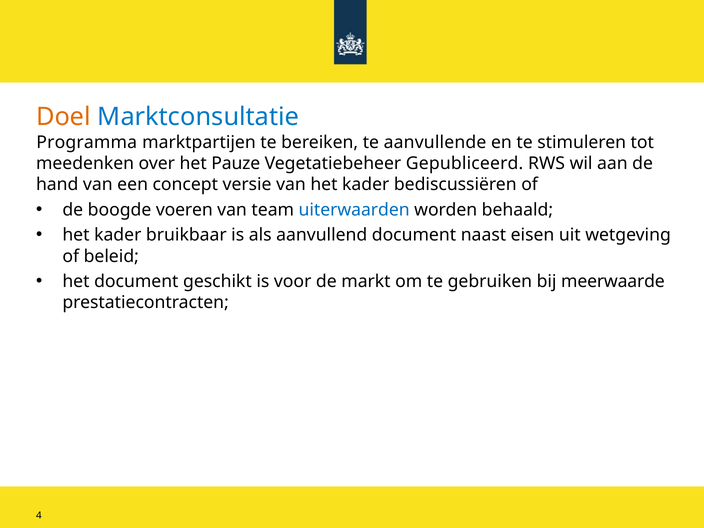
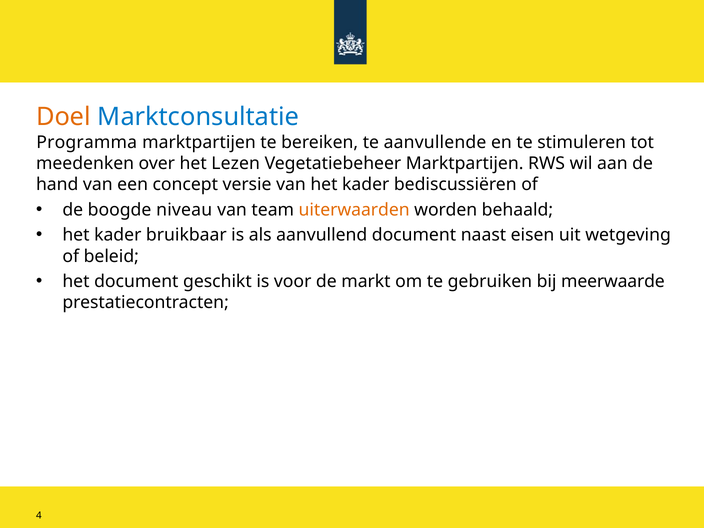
Pauze: Pauze -> Lezen (236, 163)
Vegetatiebeheer Gepubliceerd: Gepubliceerd -> Marktpartijen (465, 163)
voeren: voeren -> niveau (184, 210)
uiterwaarden colour: blue -> orange (354, 210)
